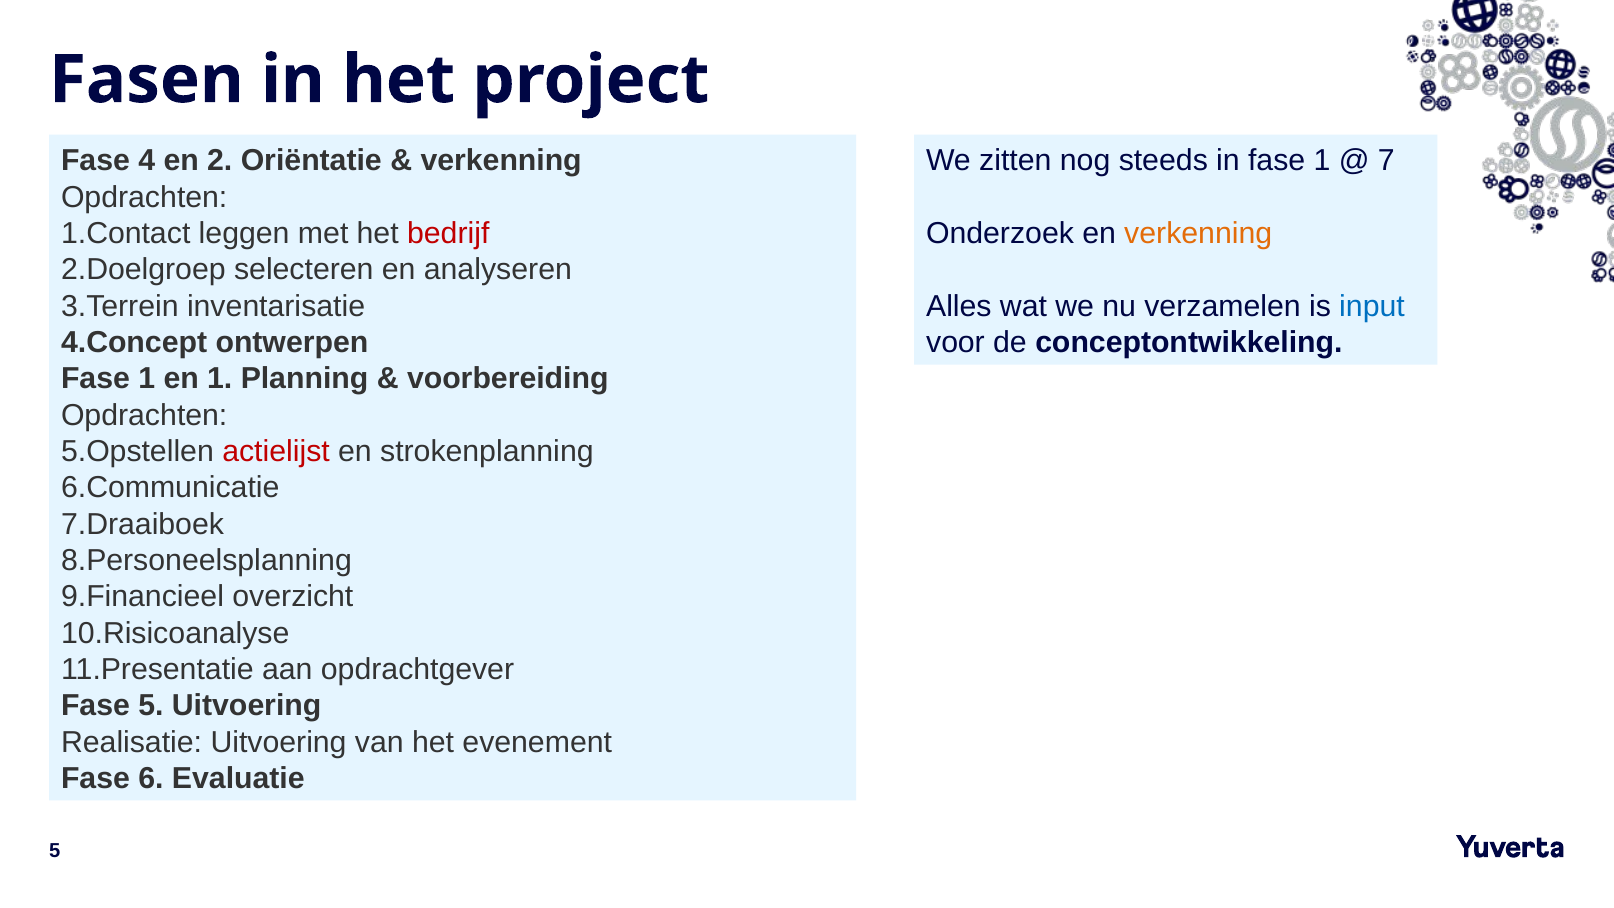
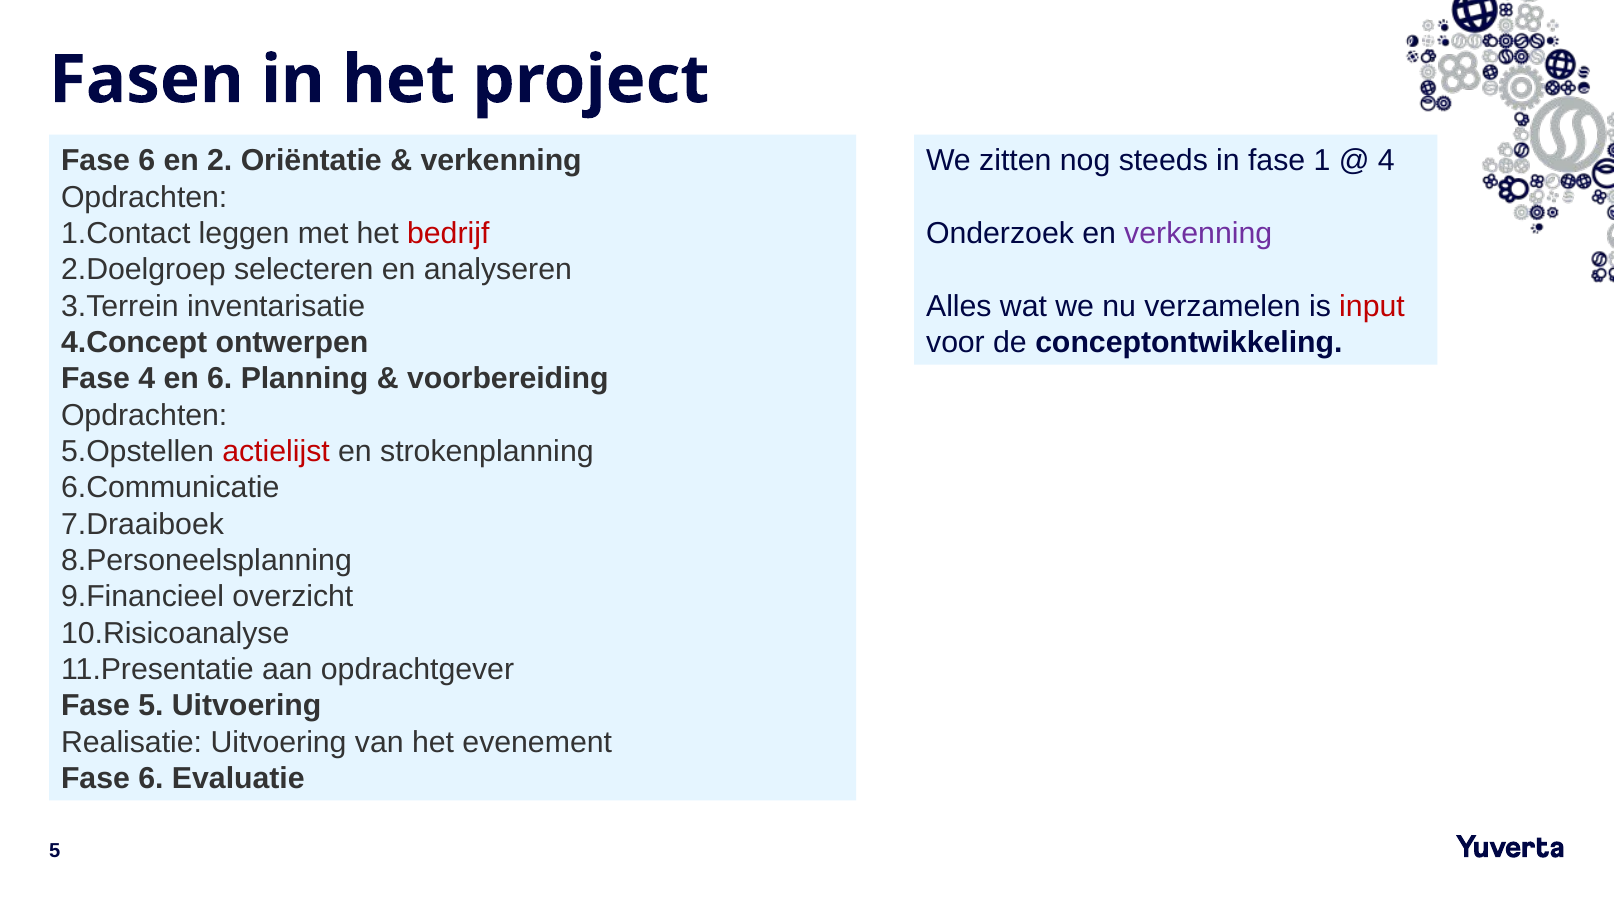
4: 4 -> 6 (147, 161)
7: 7 -> 4 (1386, 161)
verkenning colour: orange -> purple (1198, 234)
input colour: blue -> red (1372, 306)
1: 1 -> 4 (147, 379)
en 1: 1 -> 6 (220, 379)
